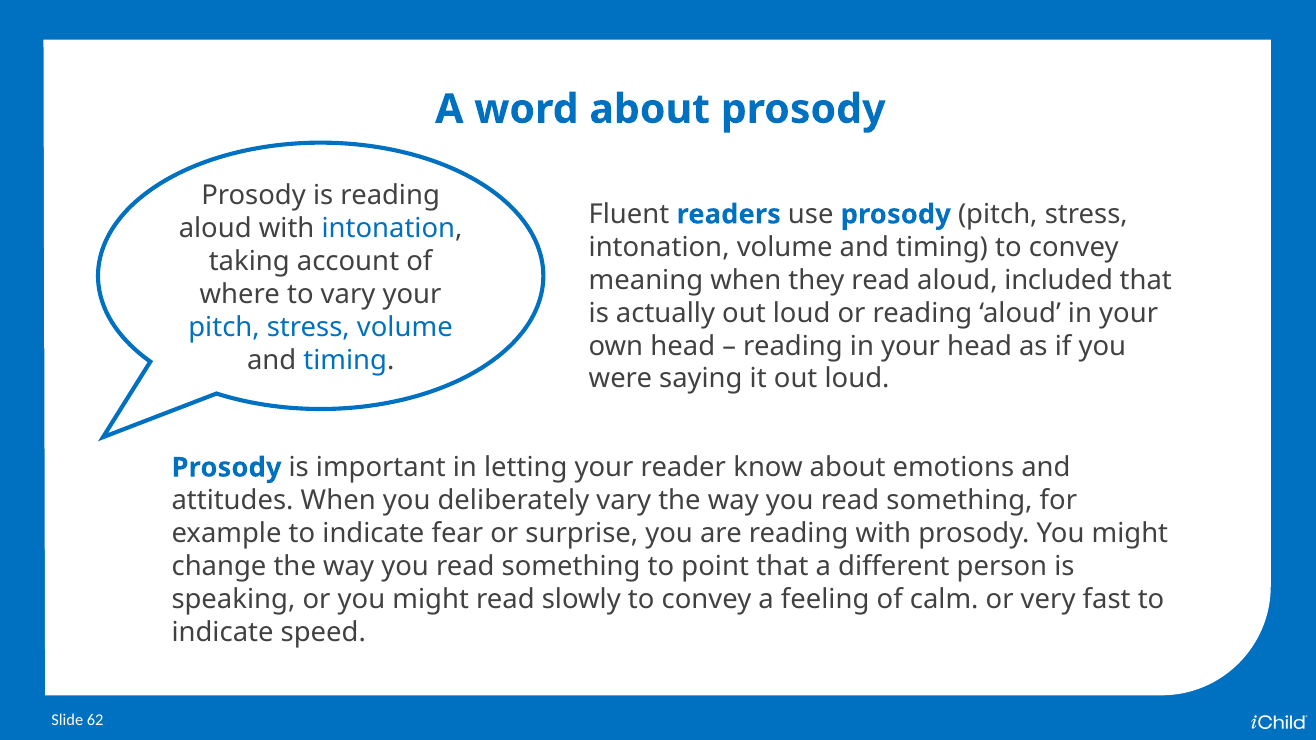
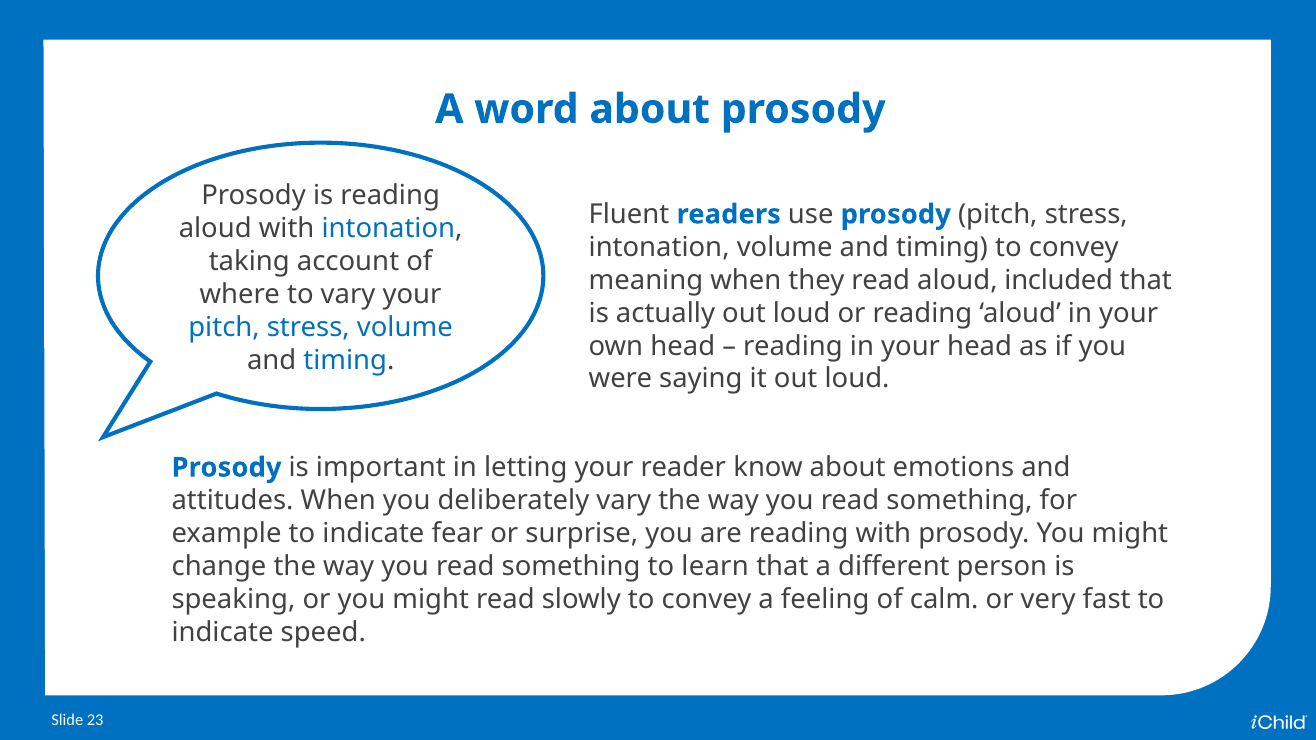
point: point -> learn (715, 566)
62: 62 -> 23 (95, 721)
